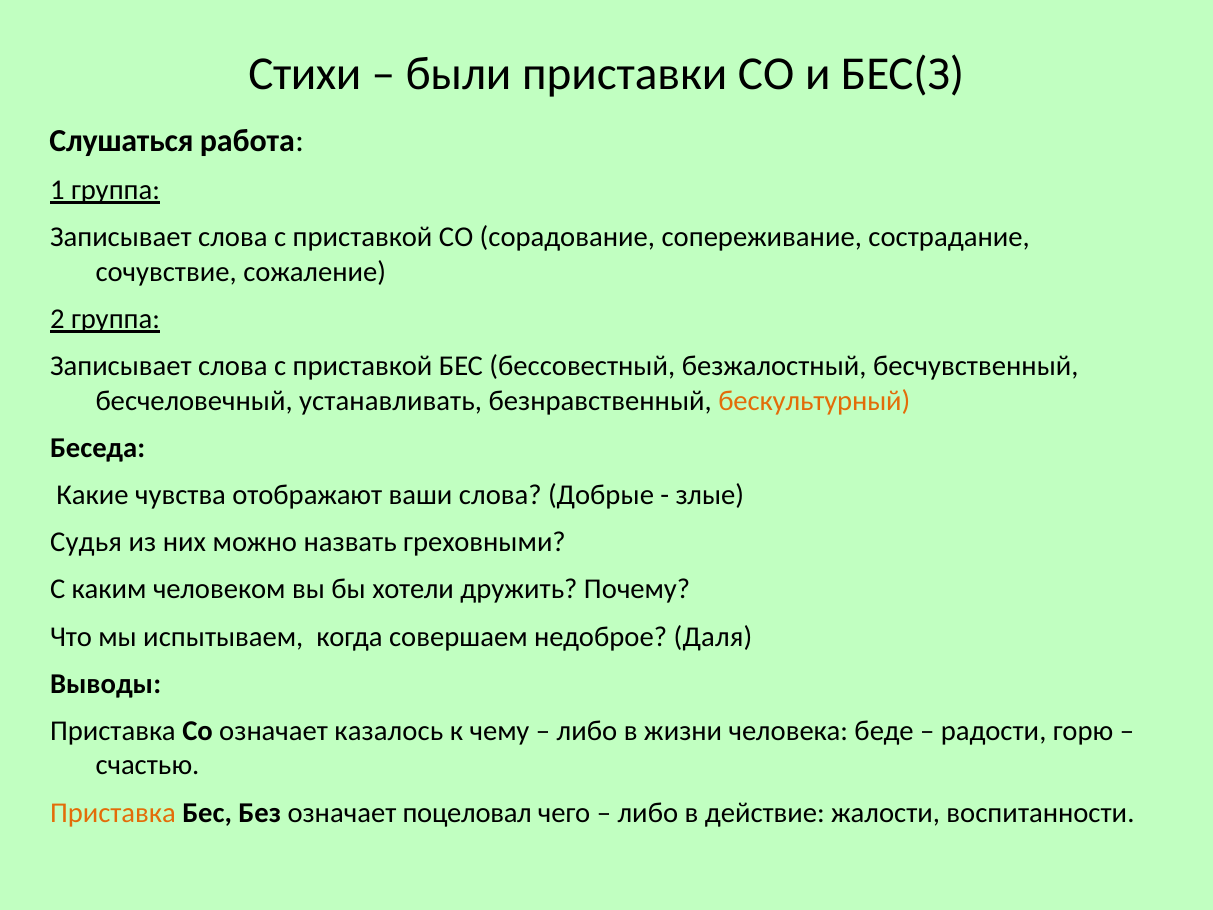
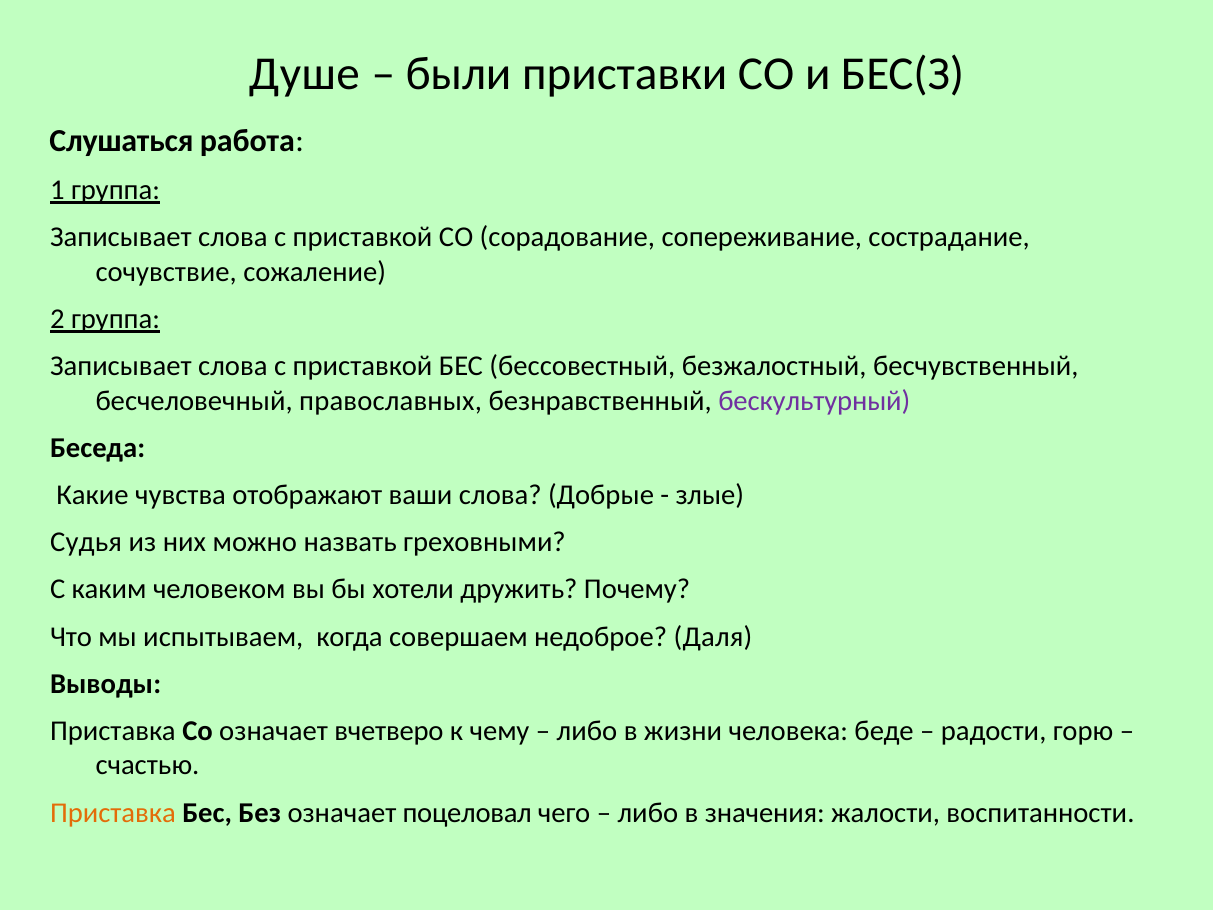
Стихи: Стихи -> Душе (304, 74)
устанавливать: устанавливать -> православных (391, 400)
бескультурный colour: orange -> purple (814, 400)
казалось: казалось -> вчетверо (389, 731)
действие: действие -> значения (765, 812)
